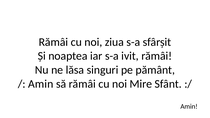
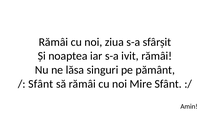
Amin: Amin -> Sfânt (41, 84)
